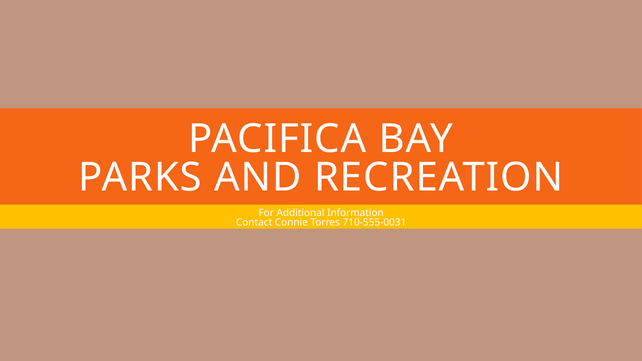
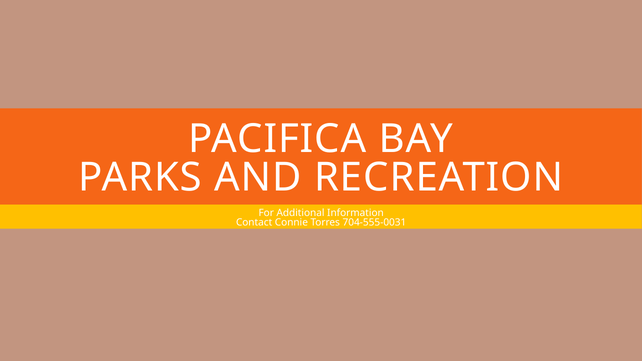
710-555-0031: 710-555-0031 -> 704-555-0031 (374, 223)
